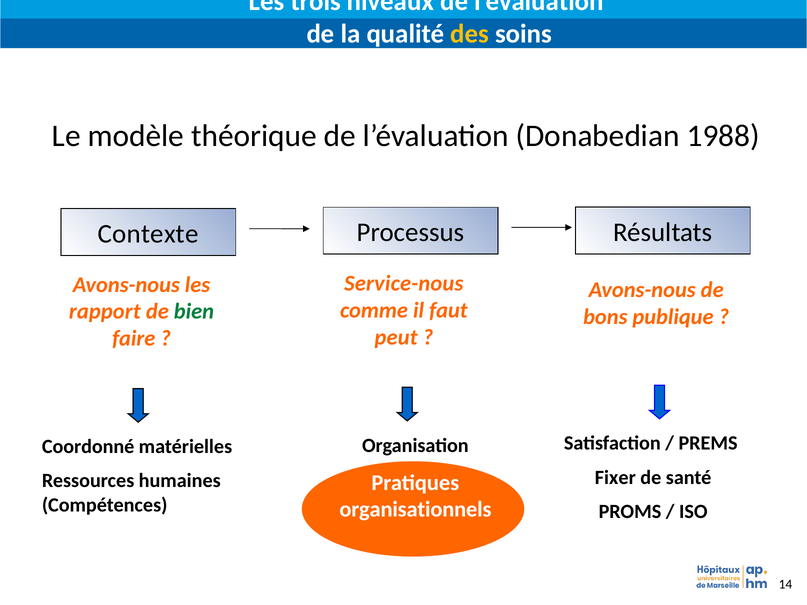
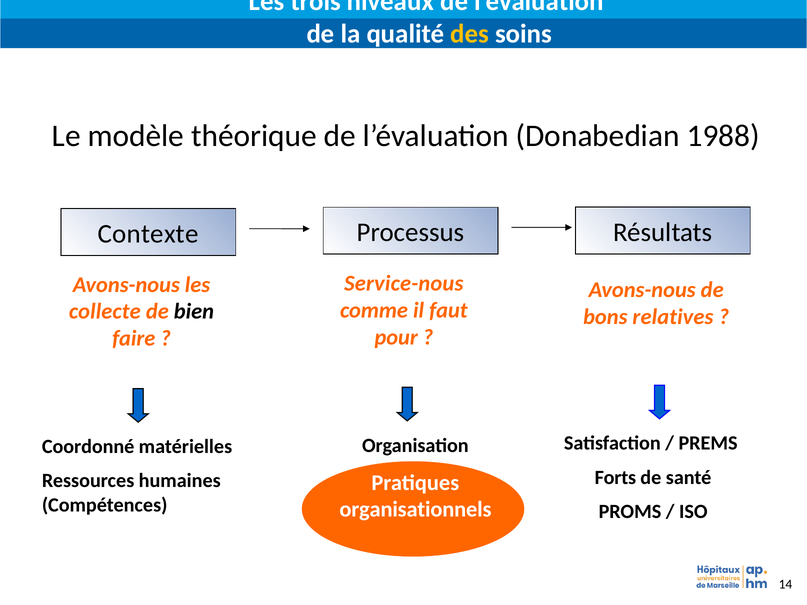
rapport: rapport -> collecte (105, 312)
bien colour: green -> black (194, 312)
publique: publique -> relatives (673, 317)
peut: peut -> pour (396, 337)
Fixer: Fixer -> Forts (615, 478)
